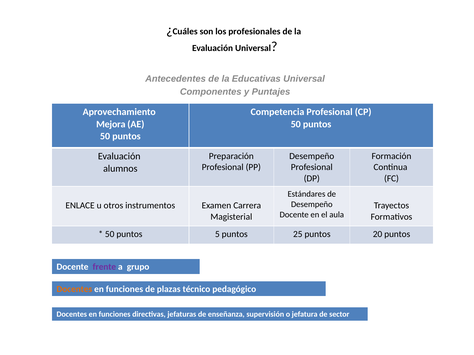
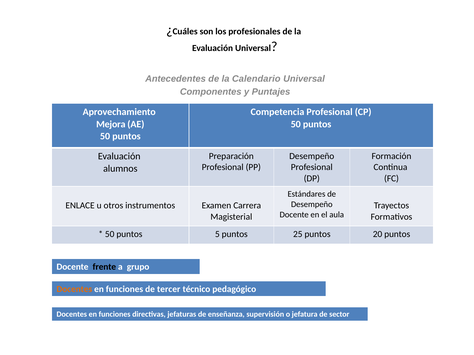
Educativas: Educativas -> Calendario (256, 79)
frente colour: purple -> black (104, 267)
plazas: plazas -> tercer (169, 290)
